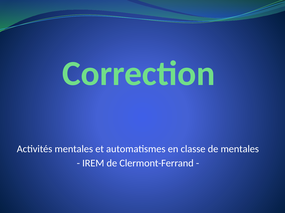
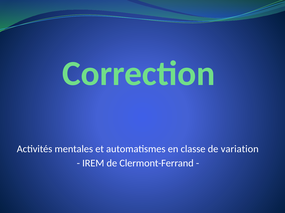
de mentales: mentales -> variation (240, 149)
